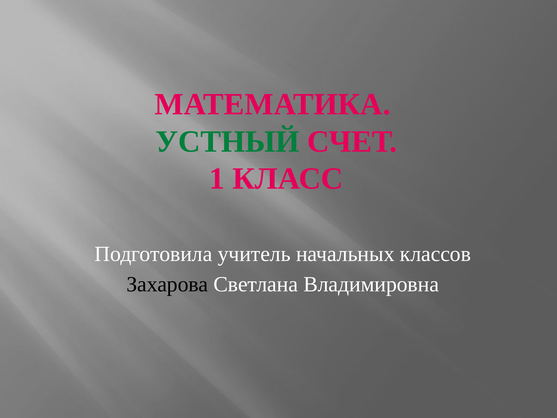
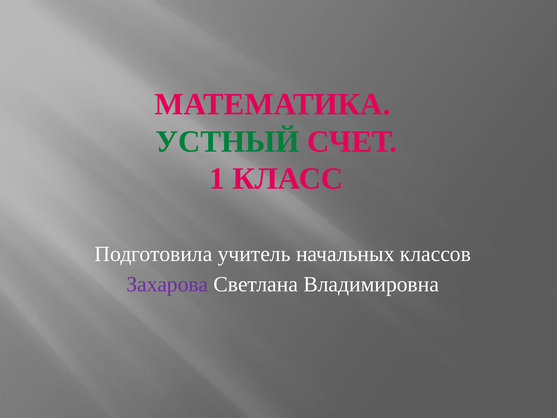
Захарова colour: black -> purple (167, 284)
